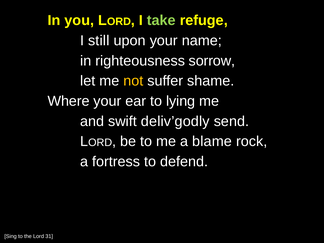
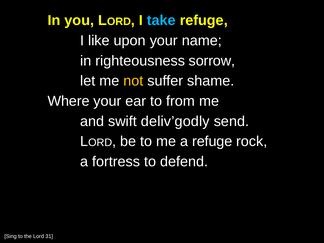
take colour: light green -> light blue (161, 20)
still: still -> like (99, 41)
lying: lying -> from (181, 101)
a blame: blame -> refuge (212, 141)
